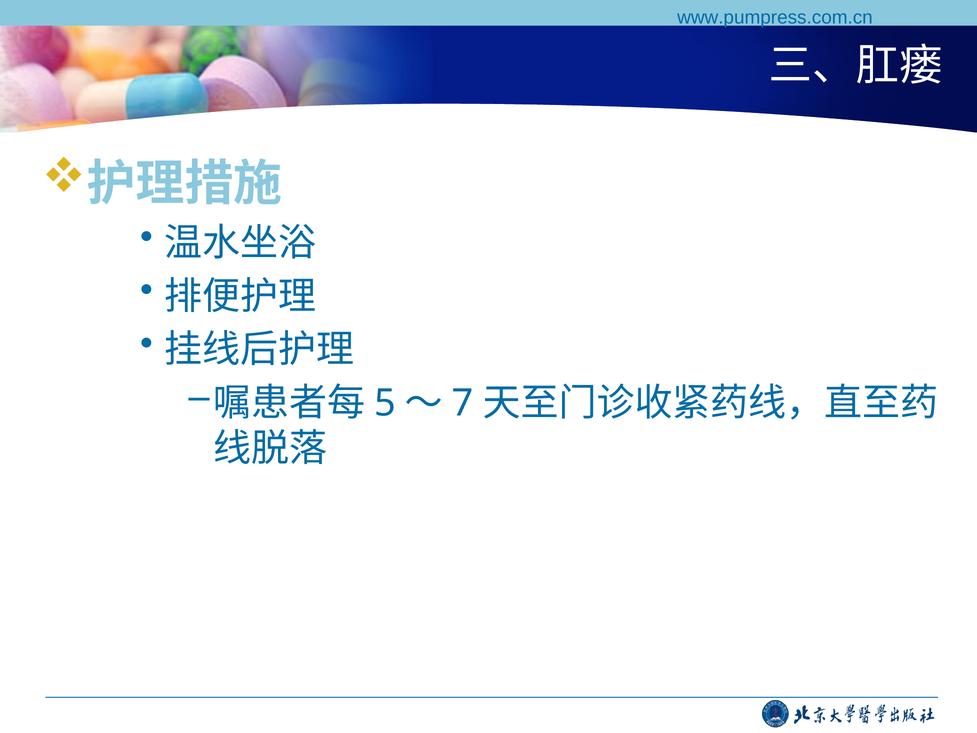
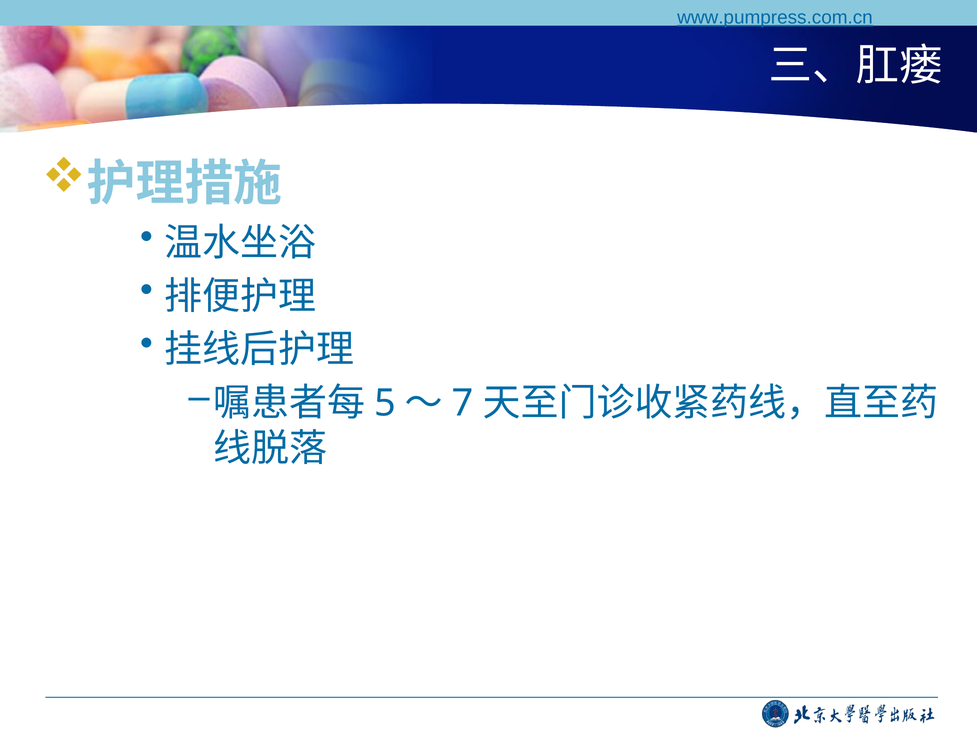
www.pumpress.com.cn underline: none -> present (775, 18)
